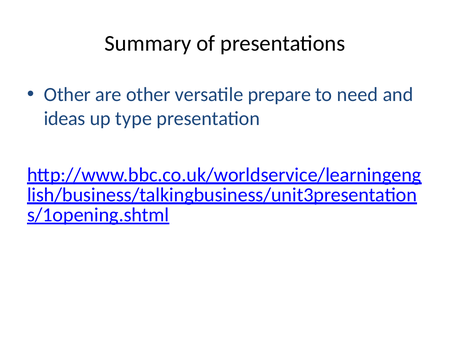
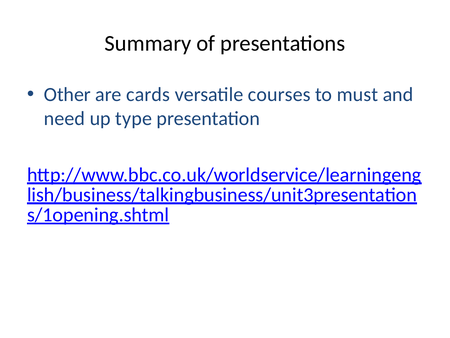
are other: other -> cards (148, 94)
prepare: prepare -> courses (279, 94)
need: need -> must (357, 94)
ideas: ideas -> need (64, 118)
